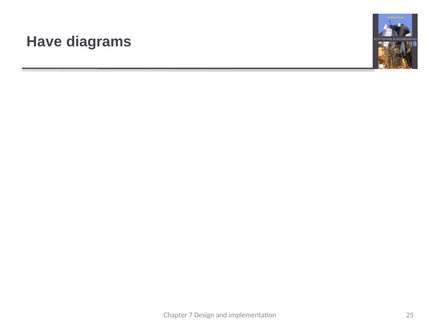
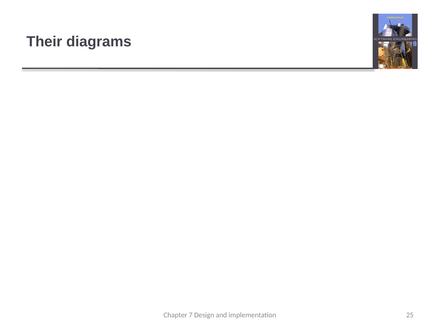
Have: Have -> Their (44, 42)
